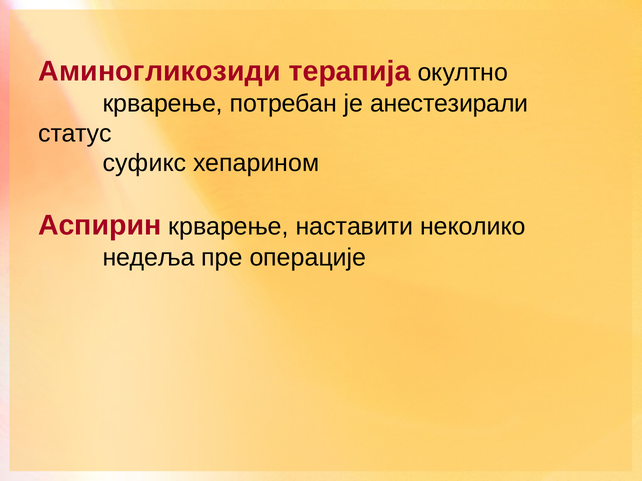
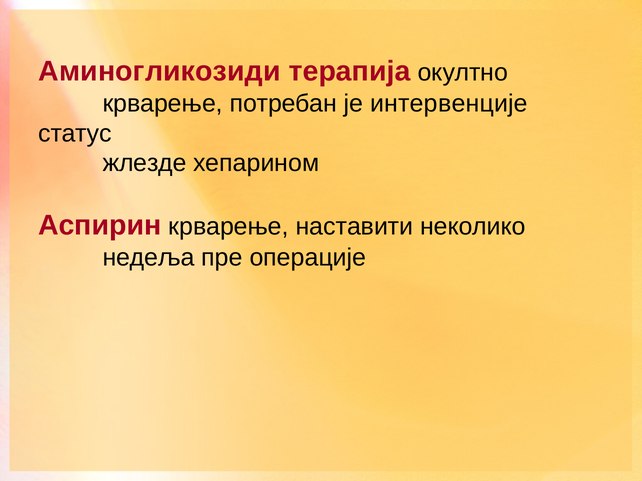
анестезирали: анестезирали -> интервенције (449, 103)
суфикс: суфикс -> жлезде (145, 163)
